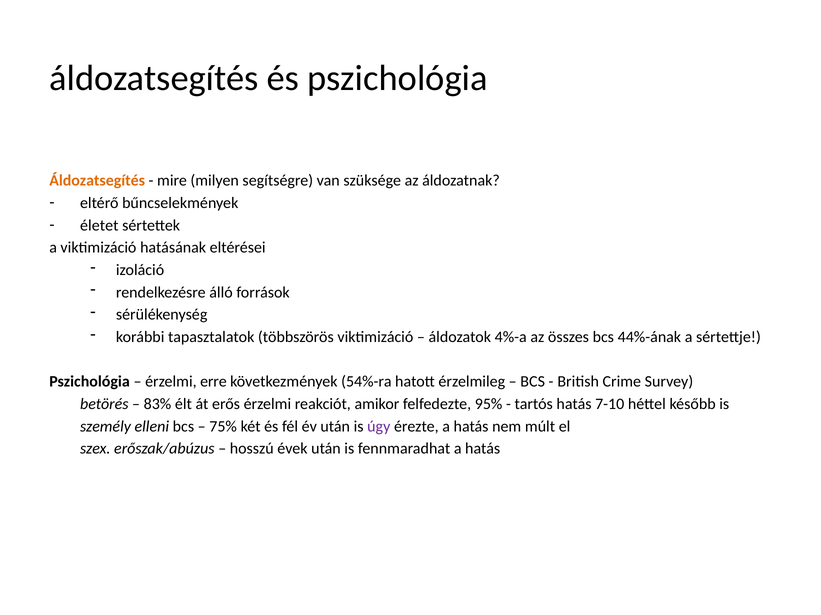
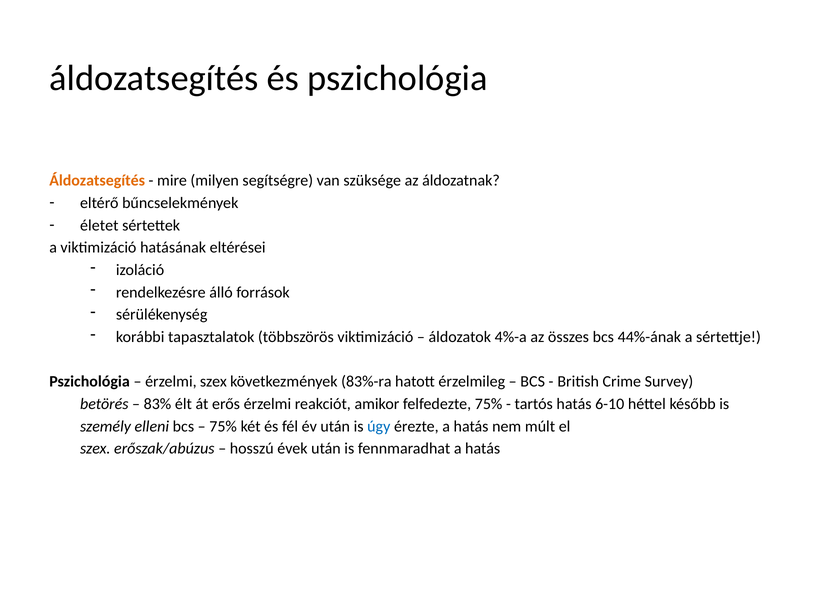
érzelmi erre: erre -> szex (213, 382)
54%-ra: 54%-ra -> 83%-ra (366, 382)
felfedezte 95%: 95% -> 75% (489, 405)
7-10: 7-10 -> 6-10 (610, 405)
úgy colour: purple -> blue (379, 427)
